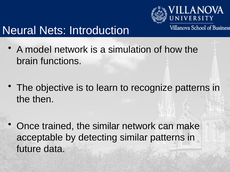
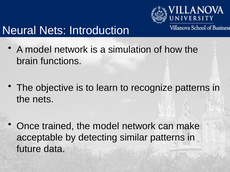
the then: then -> nets (43, 100)
the similar: similar -> model (106, 126)
